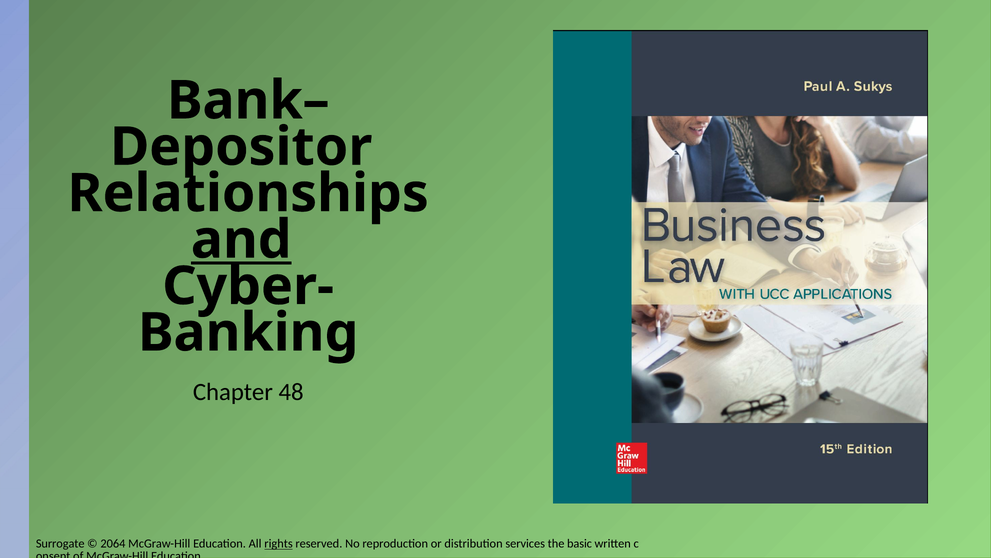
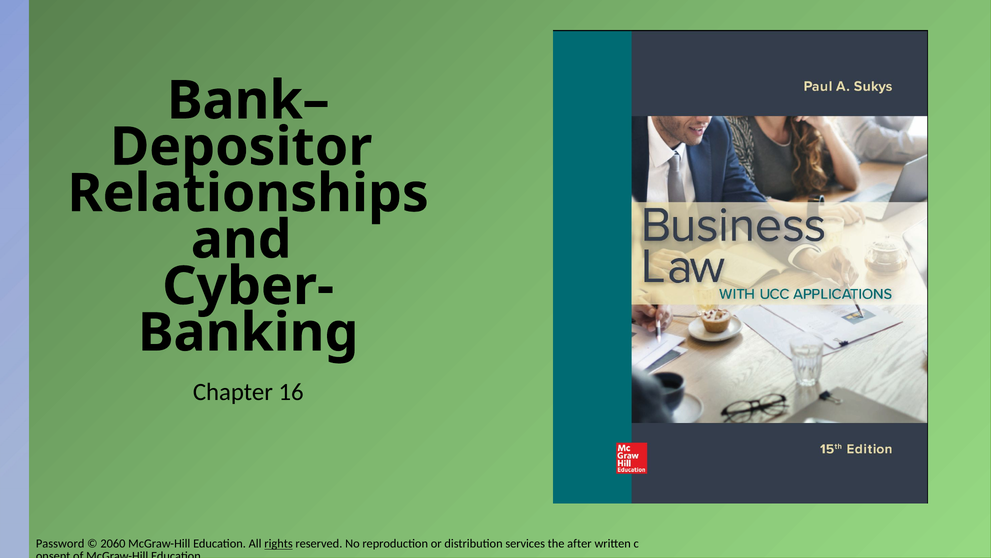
and underline: present -> none (241, 240)
48: 48 -> 16 (291, 392)
Surrogate: Surrogate -> Password (60, 543)
2064: 2064 -> 2060 (113, 543)
basic: basic -> after (579, 543)
